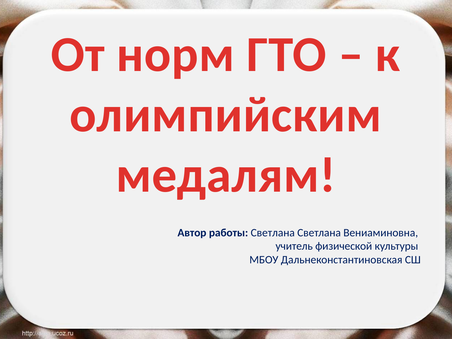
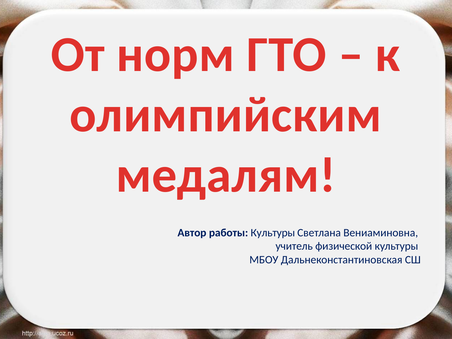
работы Светлана: Светлана -> Культуры (273, 233)
